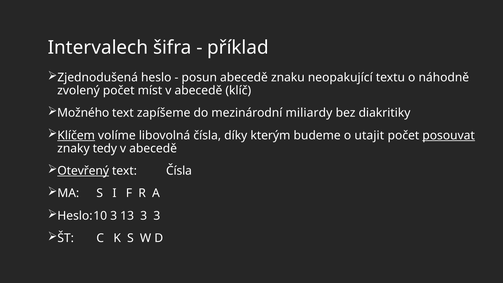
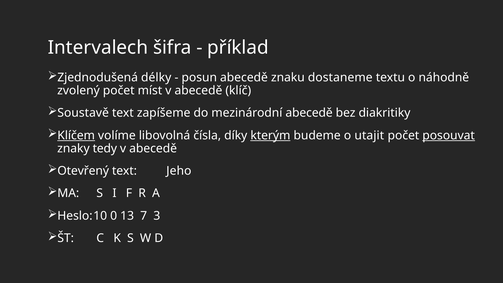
heslo: heslo -> délky (156, 77)
neopakující: neopakující -> dostaneme (340, 77)
Možného: Možného -> Soustavě (83, 113)
mezinárodní miliardy: miliardy -> abecedě (309, 113)
kterým underline: none -> present (270, 135)
Otevřený underline: present -> none (83, 171)
text Čísla: Čísla -> Jeho (179, 171)
3: 3 -> 0 (114, 216)
13 3: 3 -> 7 (144, 216)
